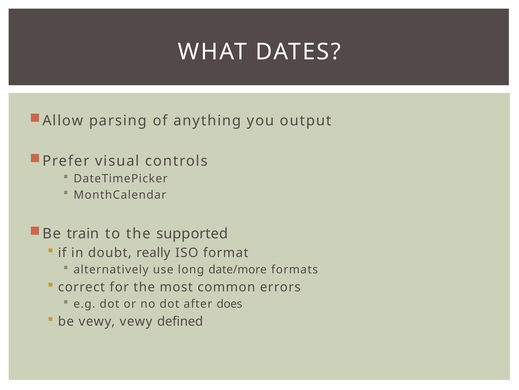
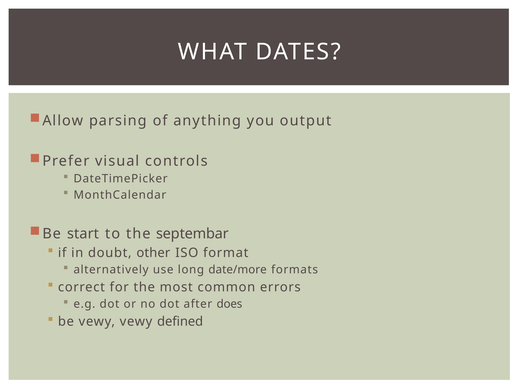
train: train -> start (83, 233)
supported: supported -> septembar (192, 233)
really: really -> other (153, 252)
